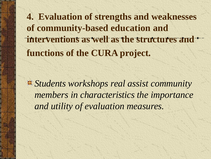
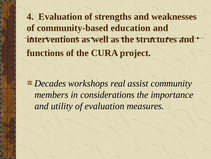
Students: Students -> Decades (50, 83)
characteristics: characteristics -> considerations (107, 94)
